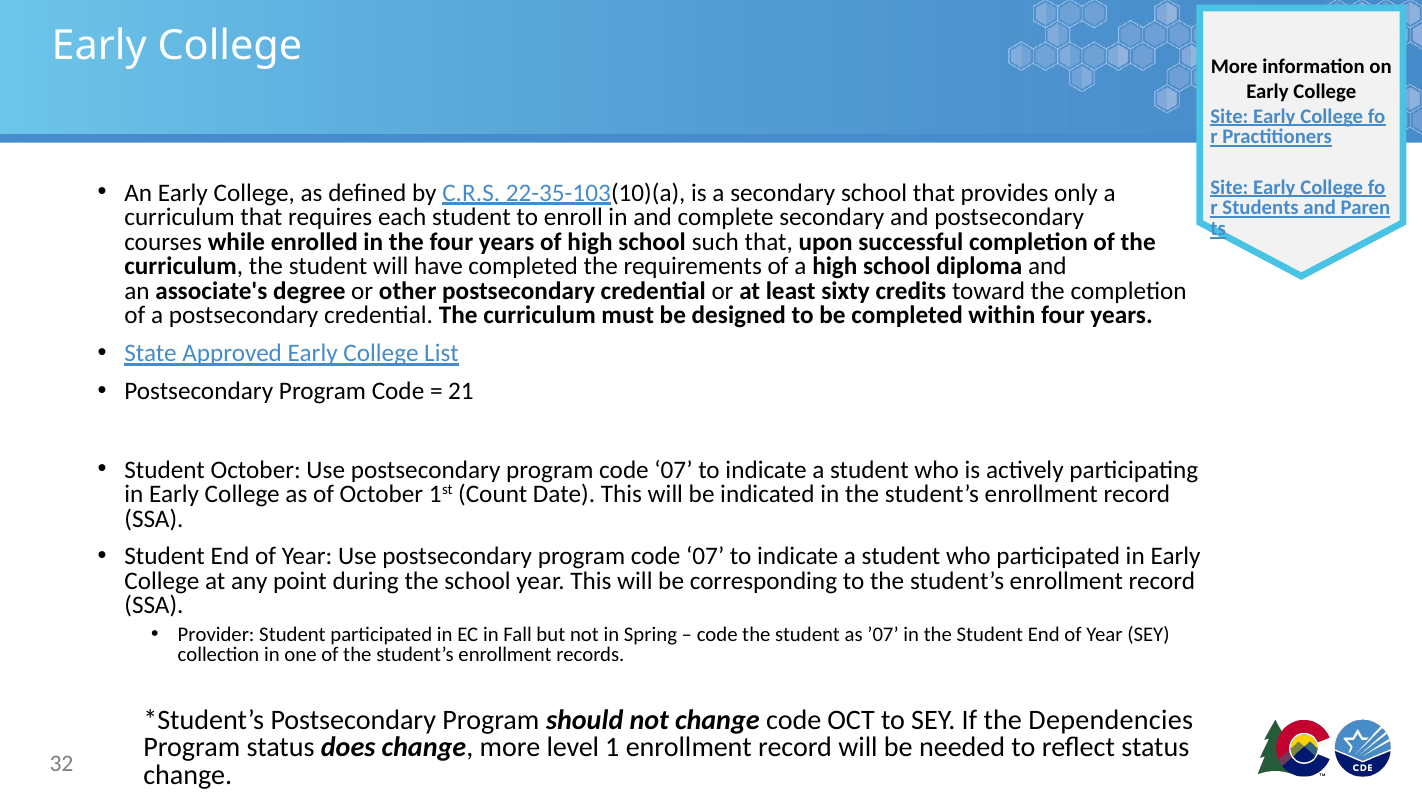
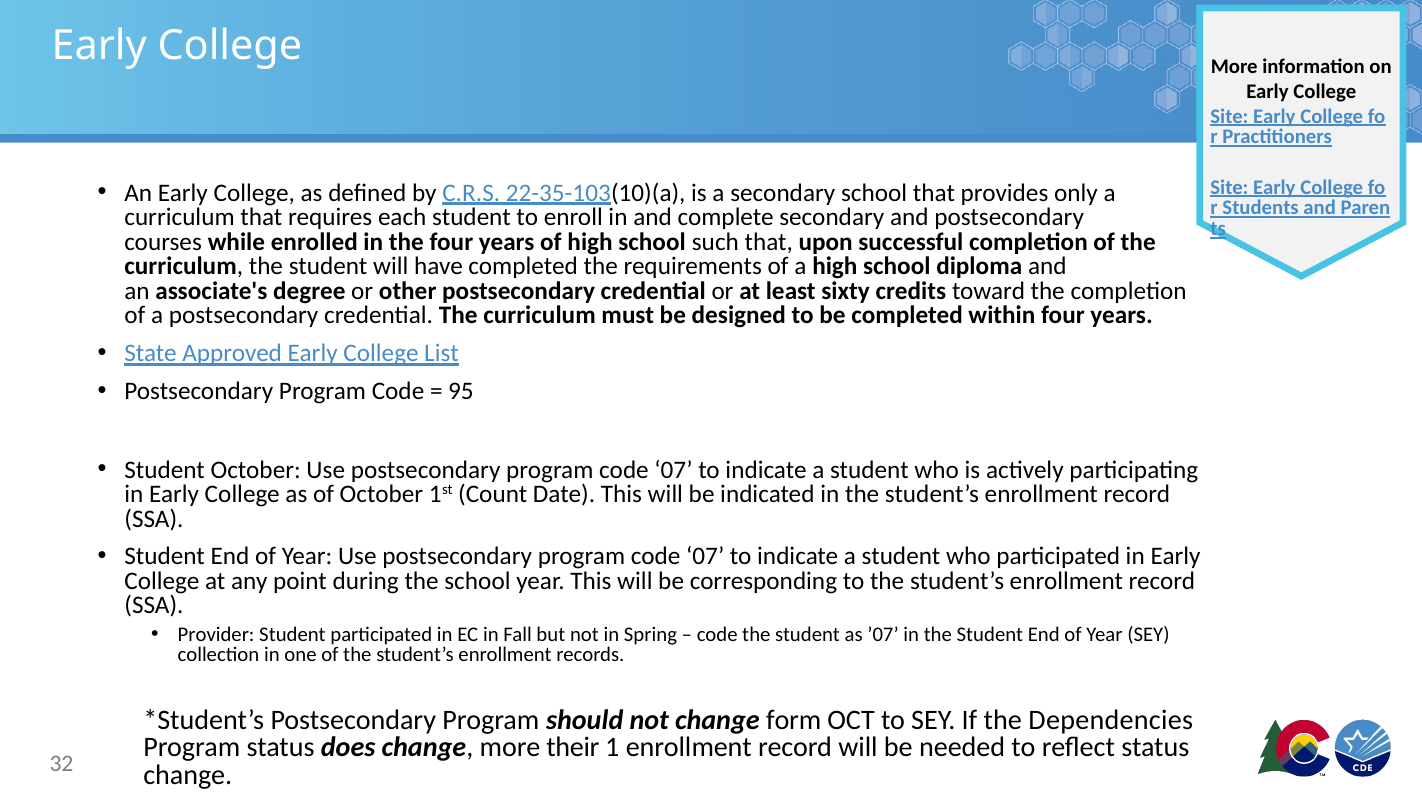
21: 21 -> 95 (461, 391)
change code: code -> form (794, 720)
level: level -> their (573, 747)
